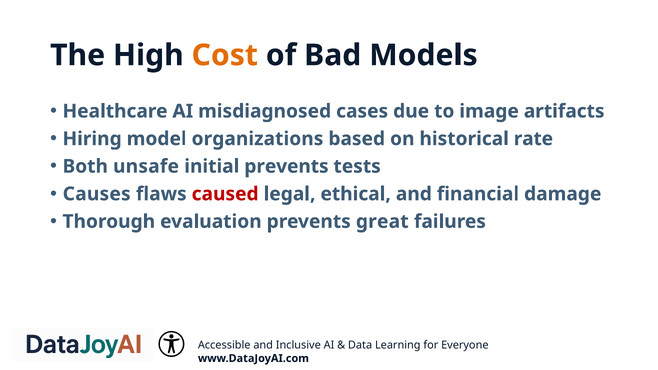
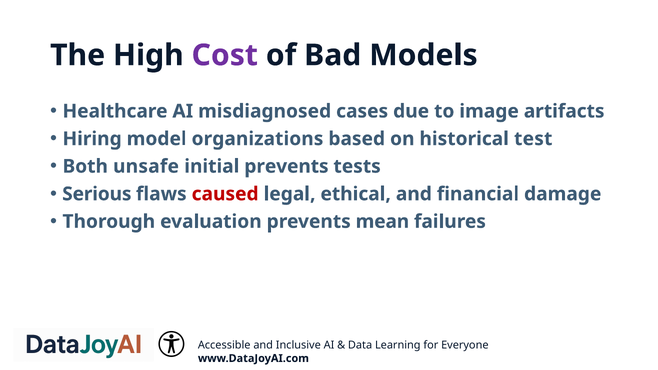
Cost colour: orange -> purple (225, 55)
rate: rate -> test (533, 139)
Causes: Causes -> Serious (97, 194)
great: great -> mean (382, 222)
